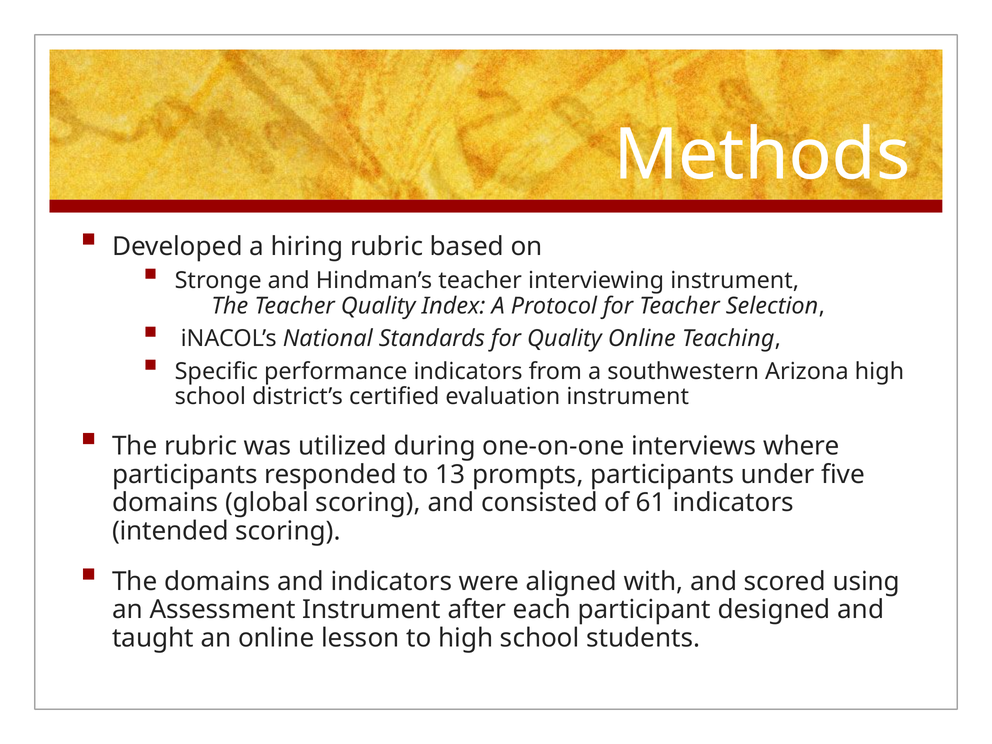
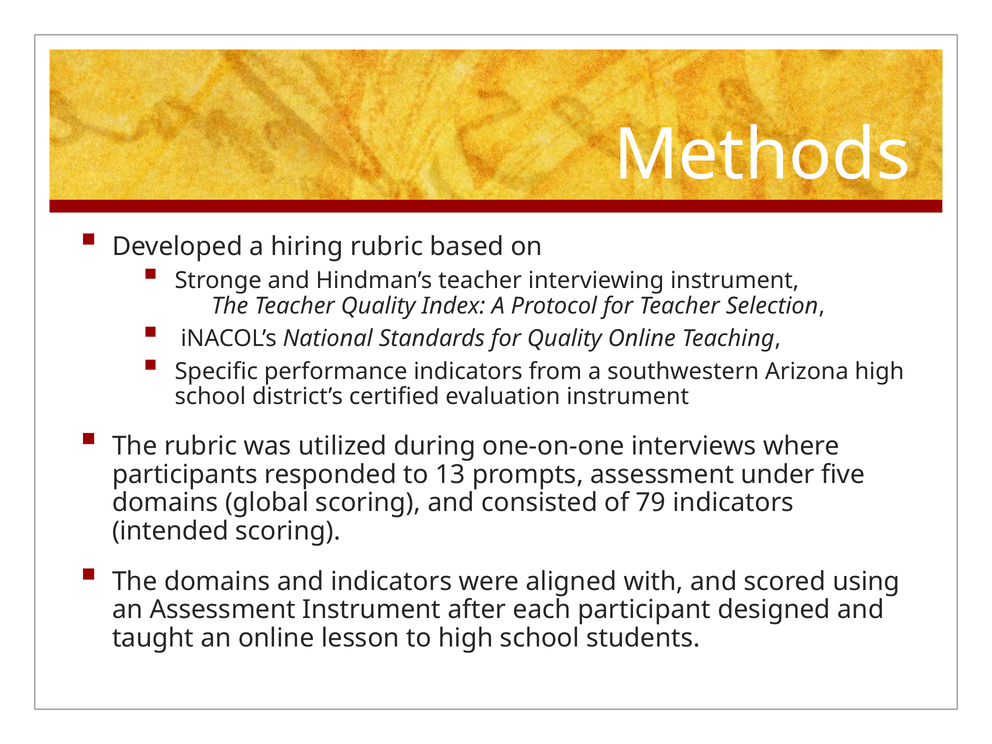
prompts participants: participants -> assessment (662, 474)
61: 61 -> 79 (651, 503)
